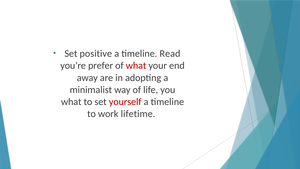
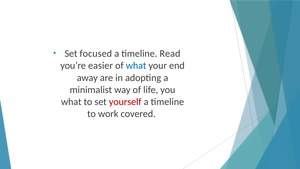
positive: positive -> focused (96, 54)
prefer: prefer -> easier (101, 66)
what colour: red -> blue (136, 66)
lifetime: lifetime -> covered (138, 114)
